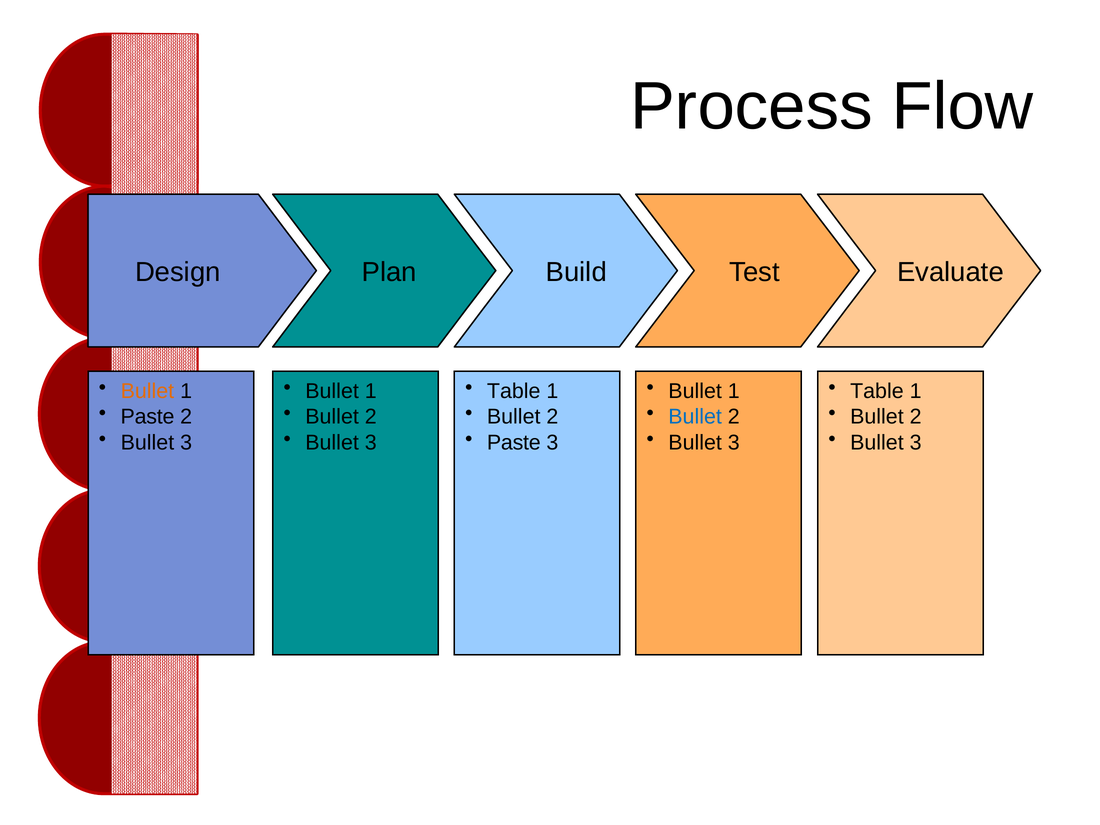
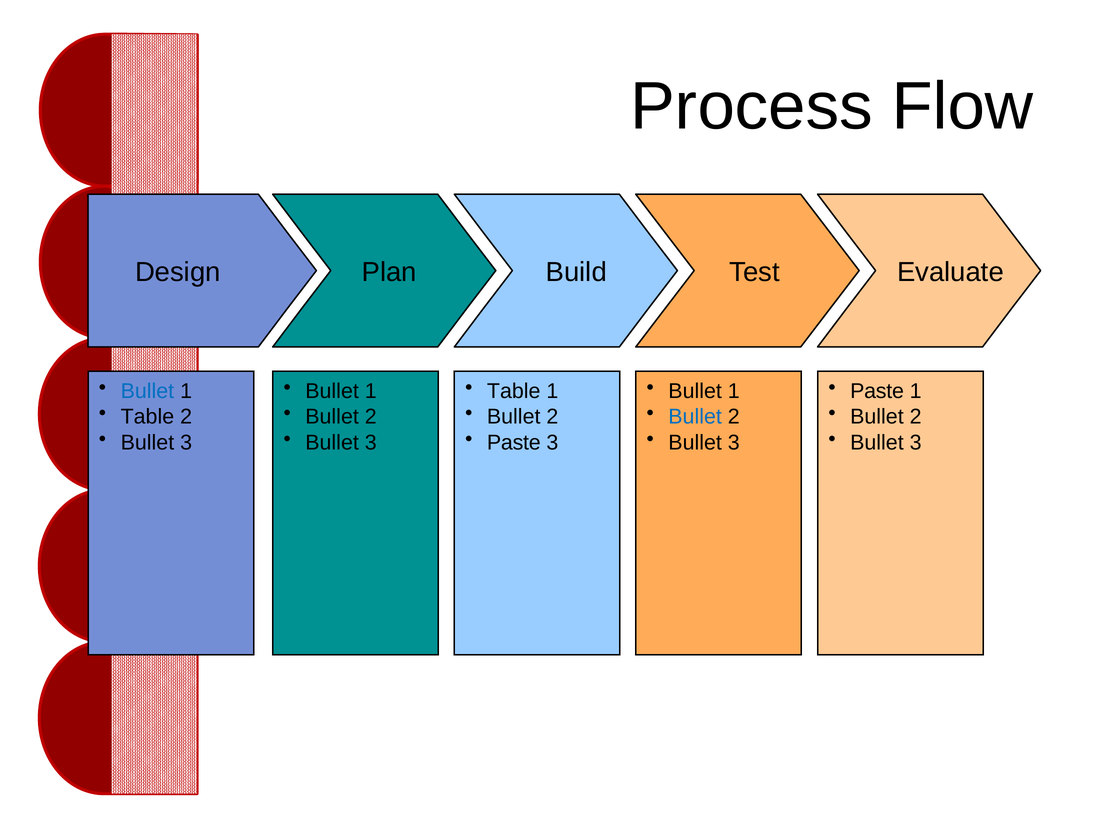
Bullet colour: orange -> blue (147, 391)
Table: Table -> Paste (877, 391)
Paste: Paste -> Table (147, 417)
